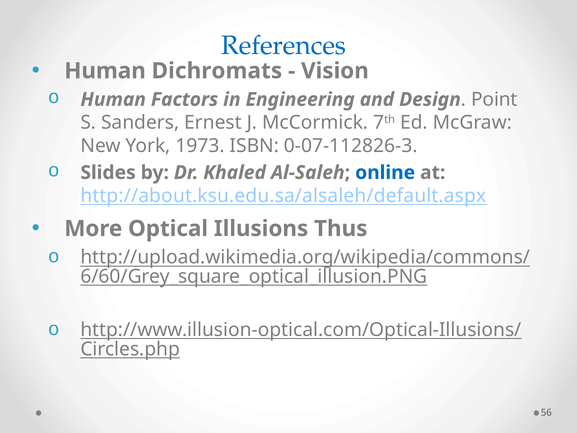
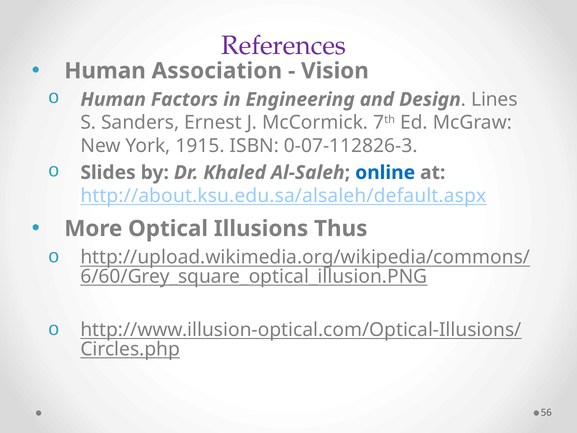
References colour: blue -> purple (284, 46)
Dichromats: Dichromats -> Association (217, 71)
Point: Point -> Lines (494, 99)
1973: 1973 -> 1915 (200, 146)
